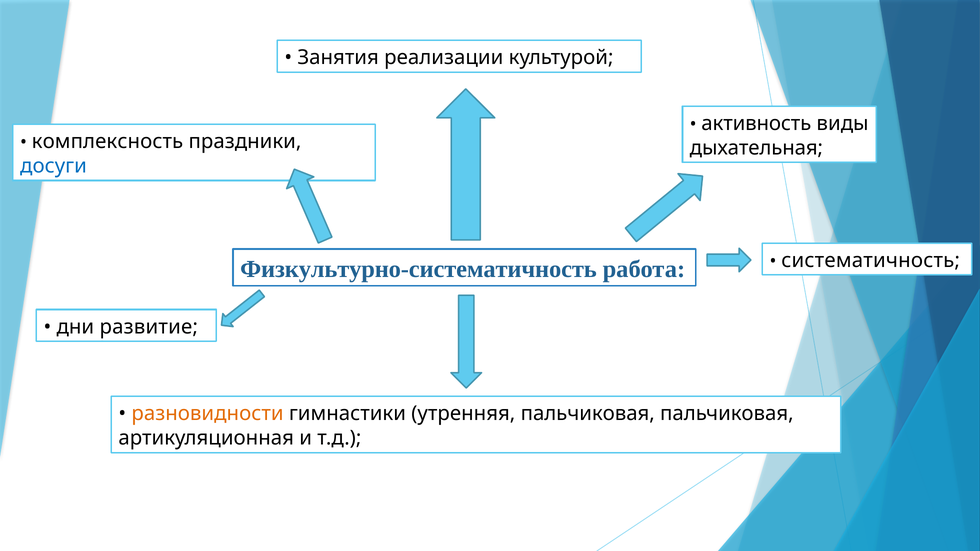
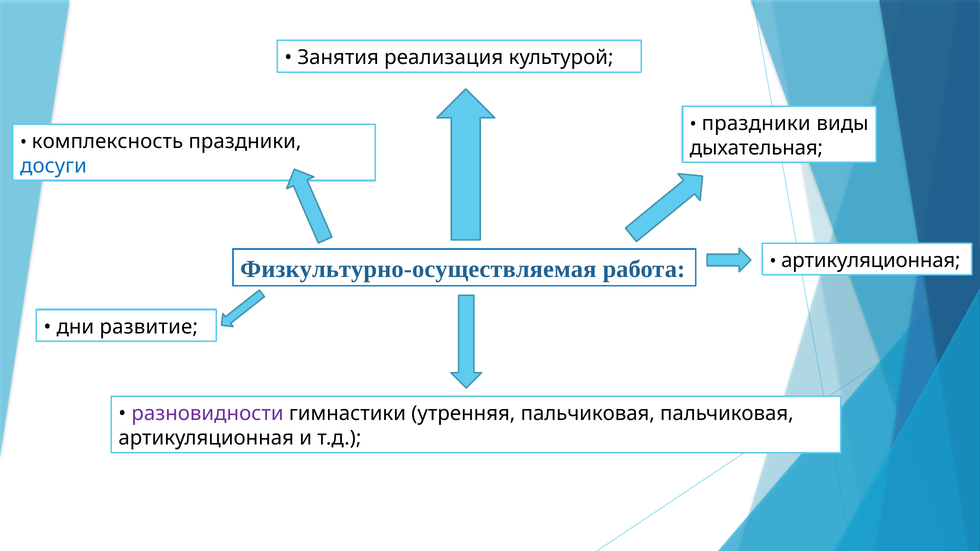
реализации: реализации -> реализация (444, 58)
активность: активность -> праздники (756, 124)
систематичность: систематичность -> артикуляционная (871, 260)
Физкультурно-систематичность: Физкультурно-систематичность -> Физкультурно-осуществляемая (418, 269)
разновидности colour: orange -> purple (208, 414)
